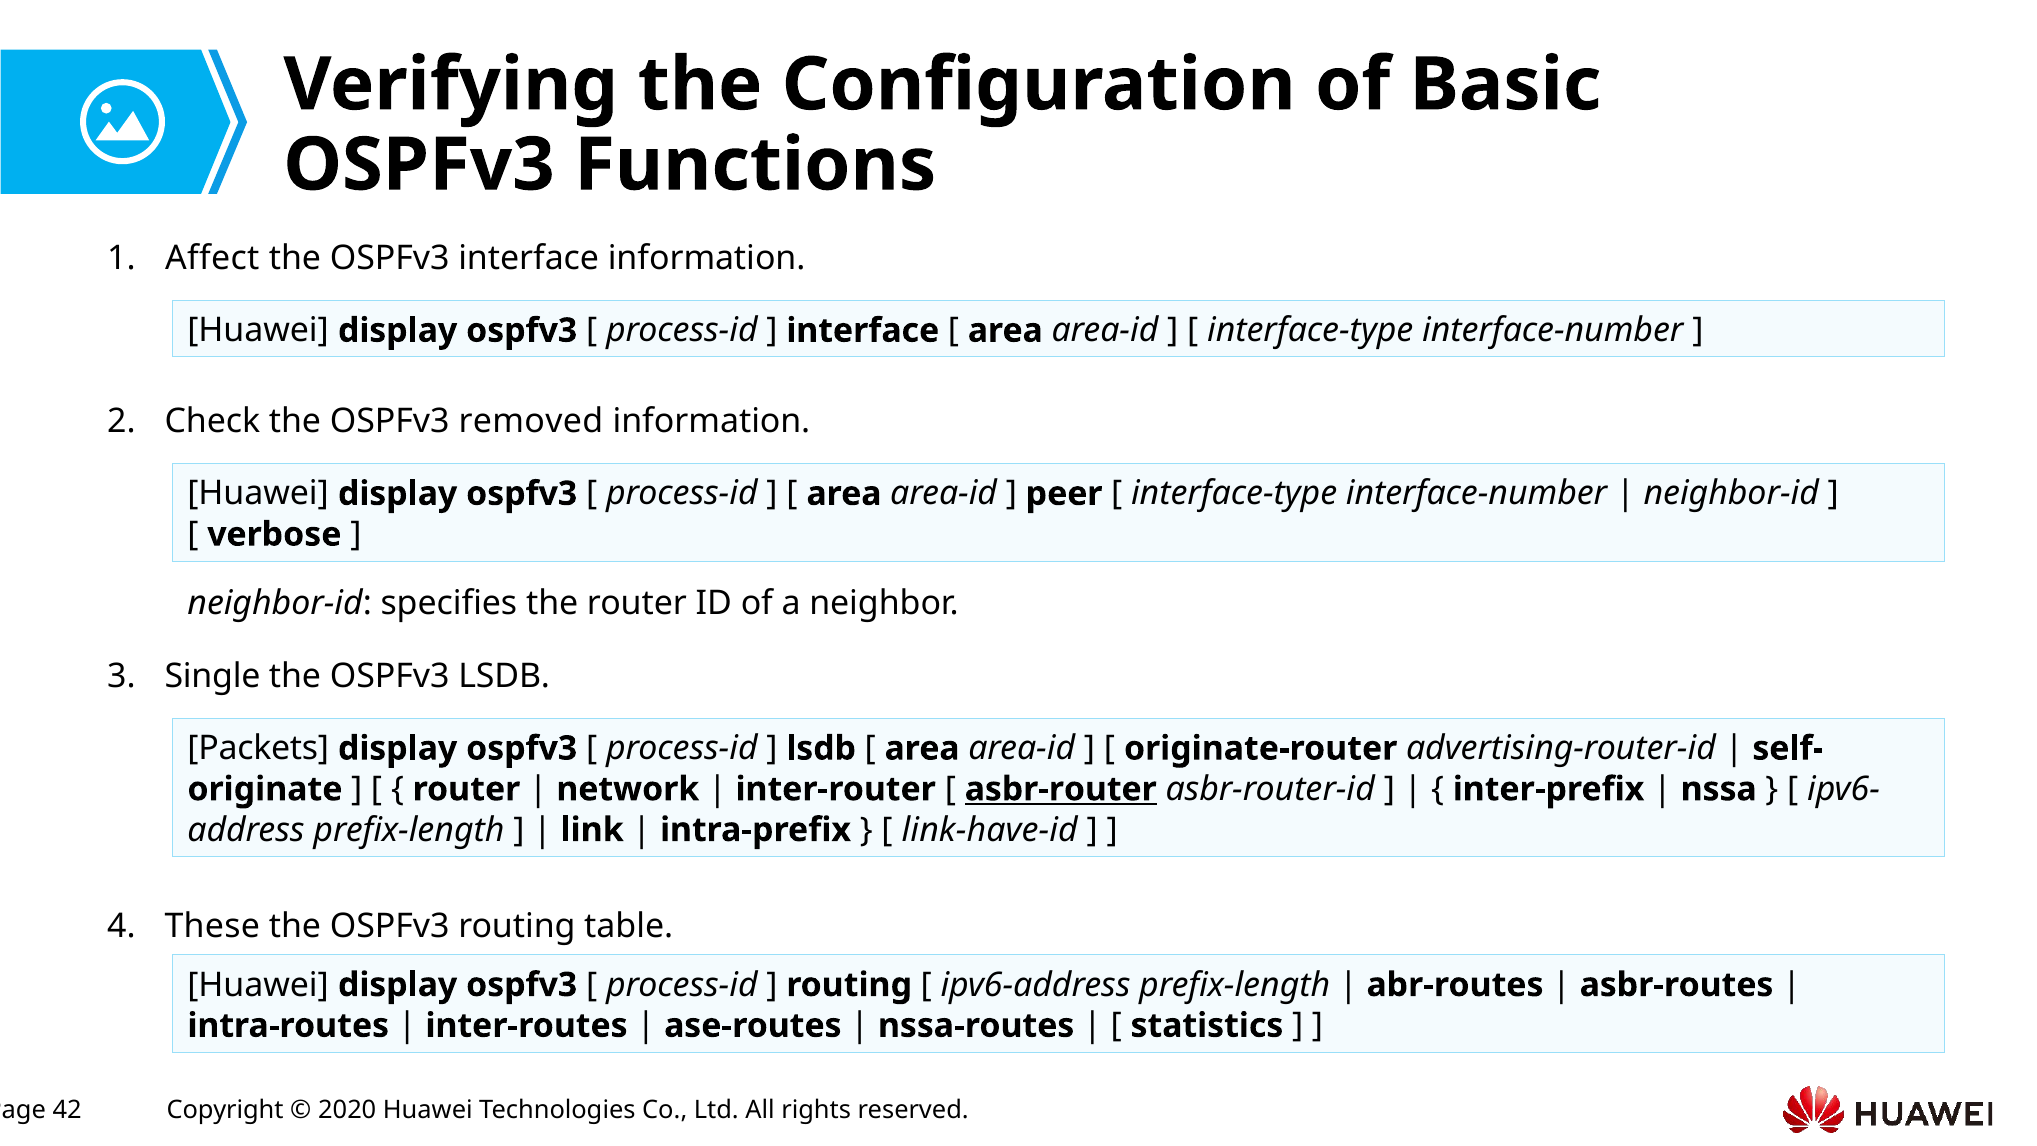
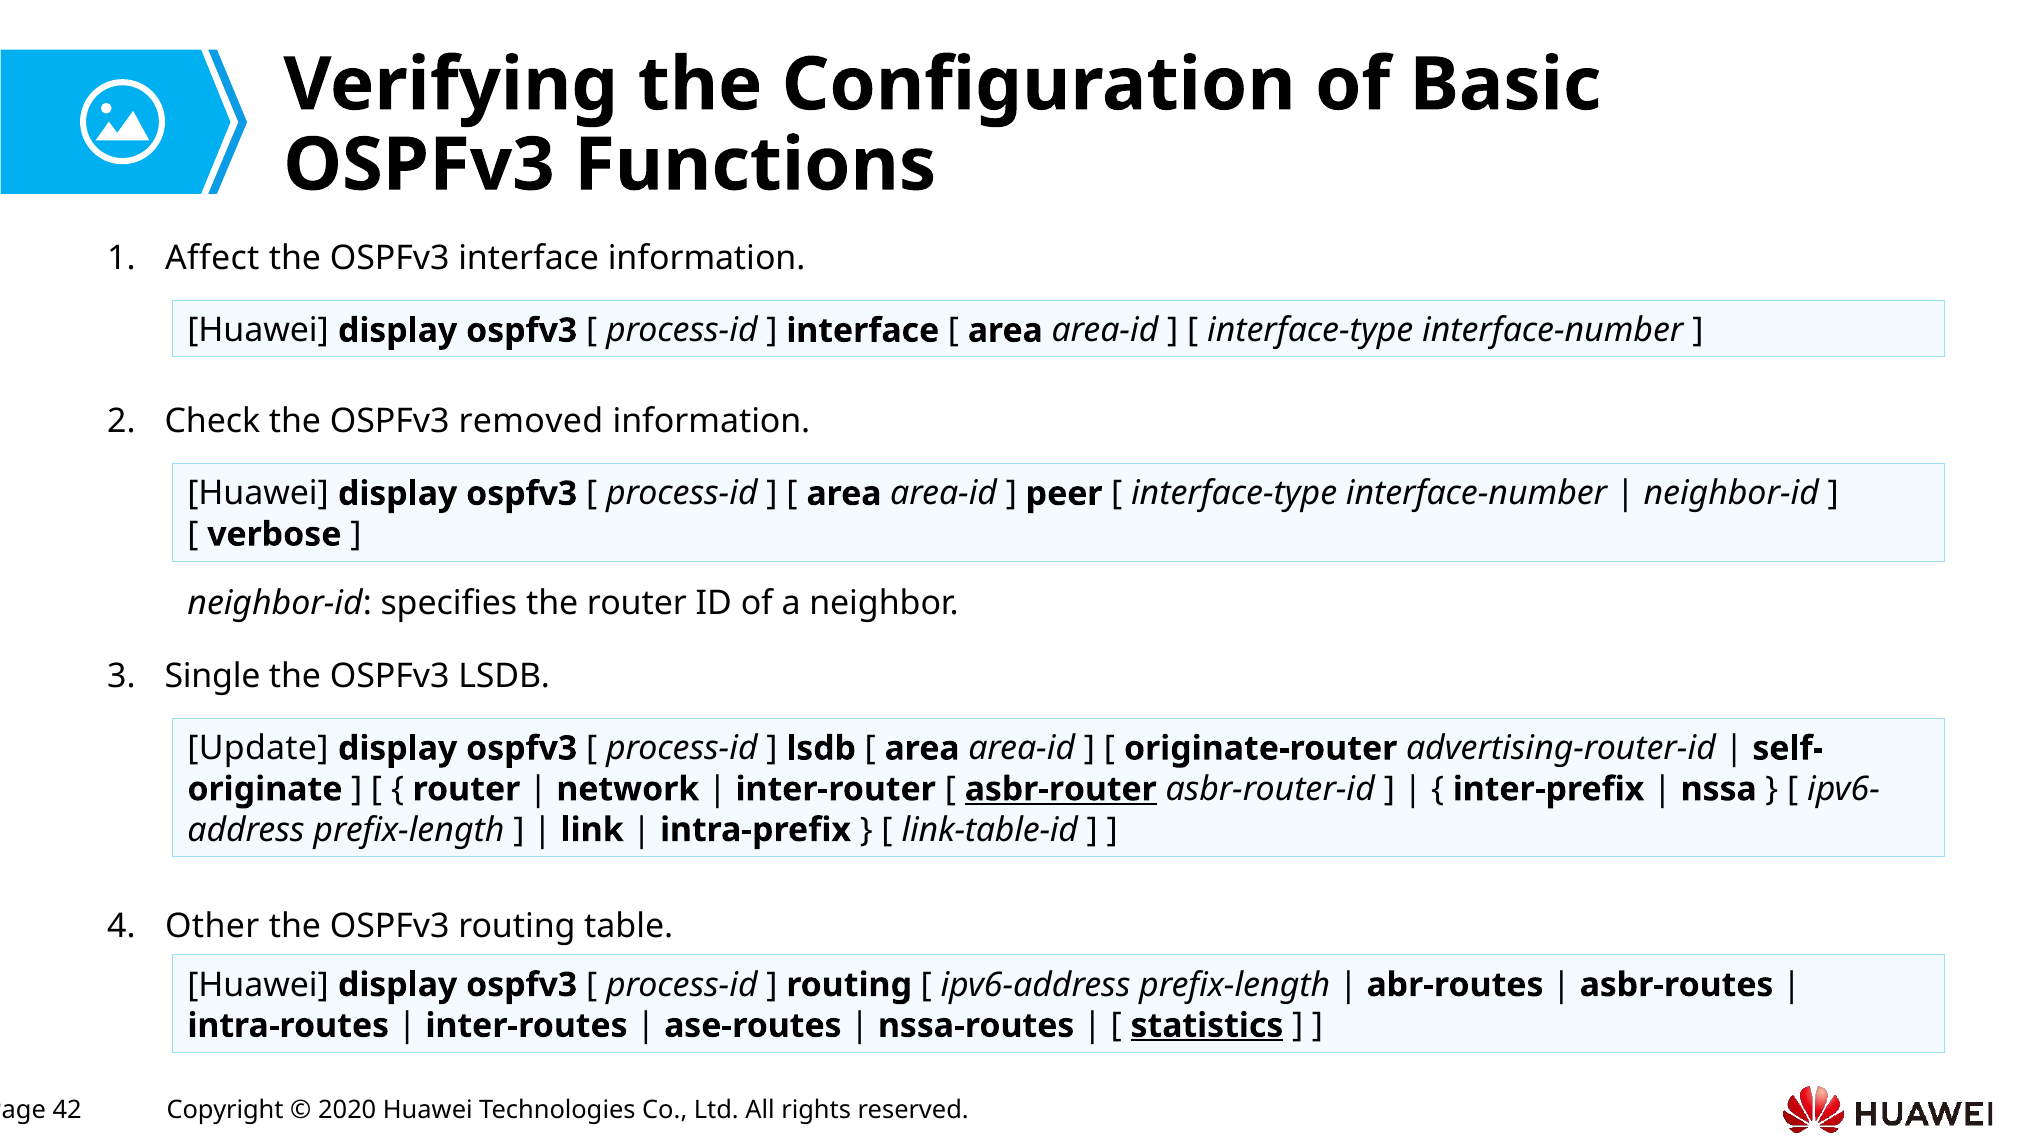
Packets: Packets -> Update (258, 748)
link-have-id: link-have-id -> link-table-id (990, 830)
These: These -> Other (212, 926)
statistics underline: none -> present (1207, 1025)
